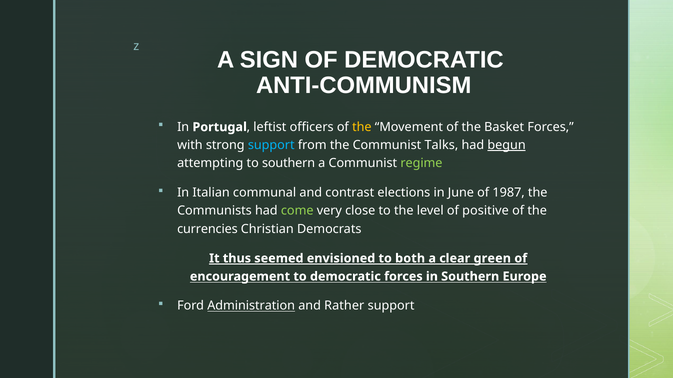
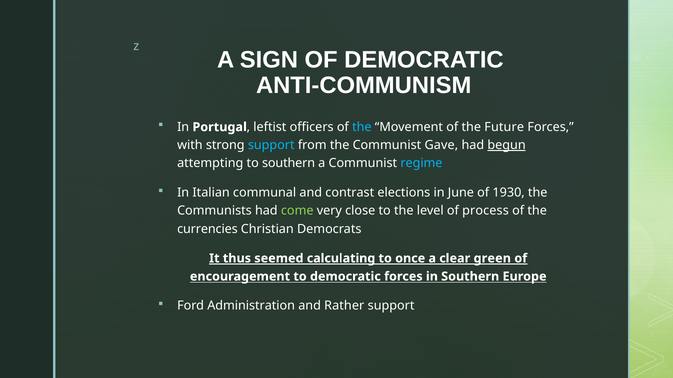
the colour: yellow -> light blue (362, 127)
Basket: Basket -> Future (504, 127)
Talks: Talks -> Gave (441, 145)
regime colour: light green -> light blue (421, 164)
1987: 1987 -> 1930 (509, 193)
positive: positive -> process (485, 211)
envisioned: envisioned -> calculating (341, 259)
both: both -> once (410, 259)
Administration underline: present -> none (251, 306)
